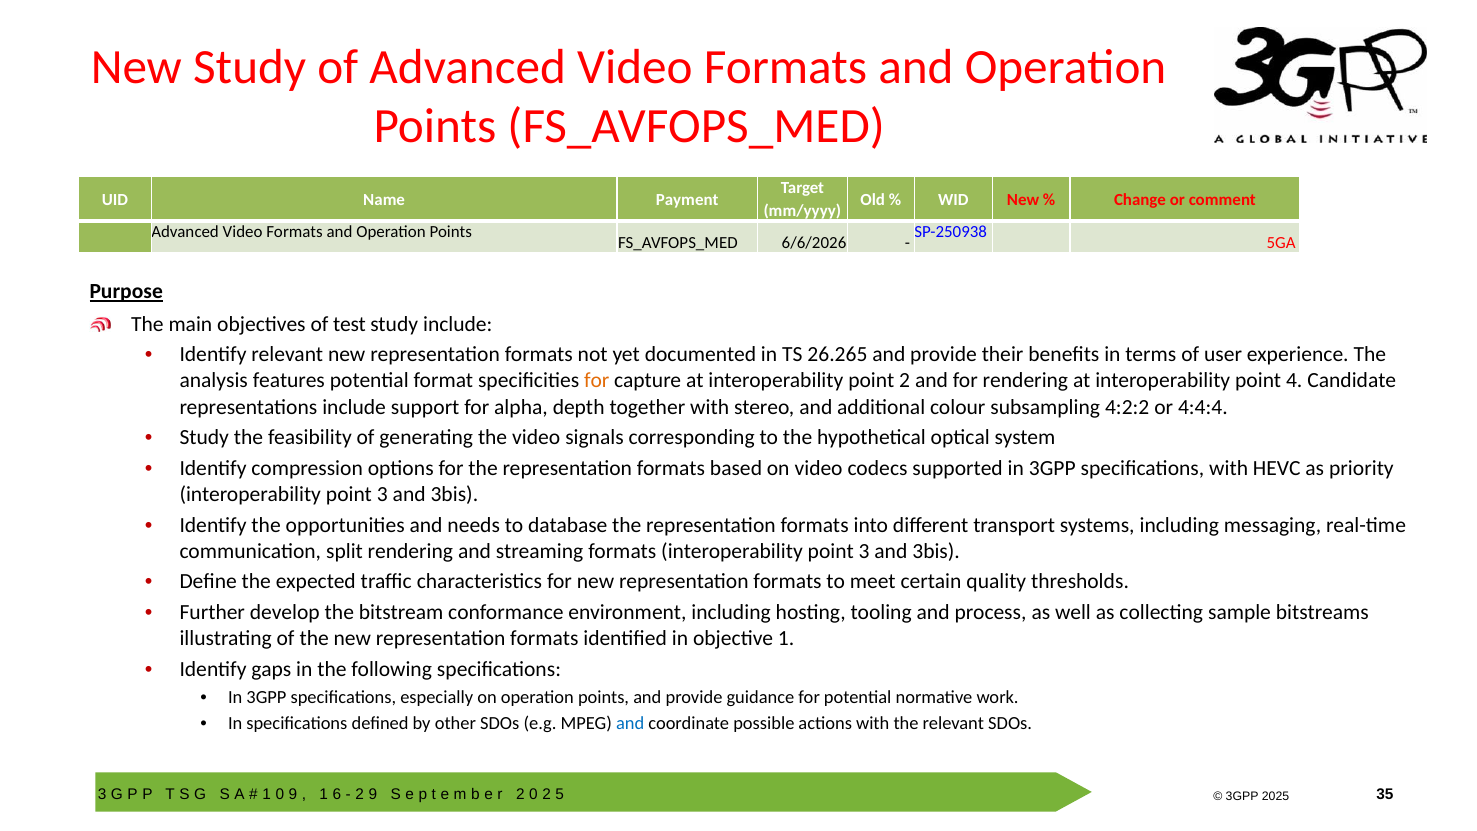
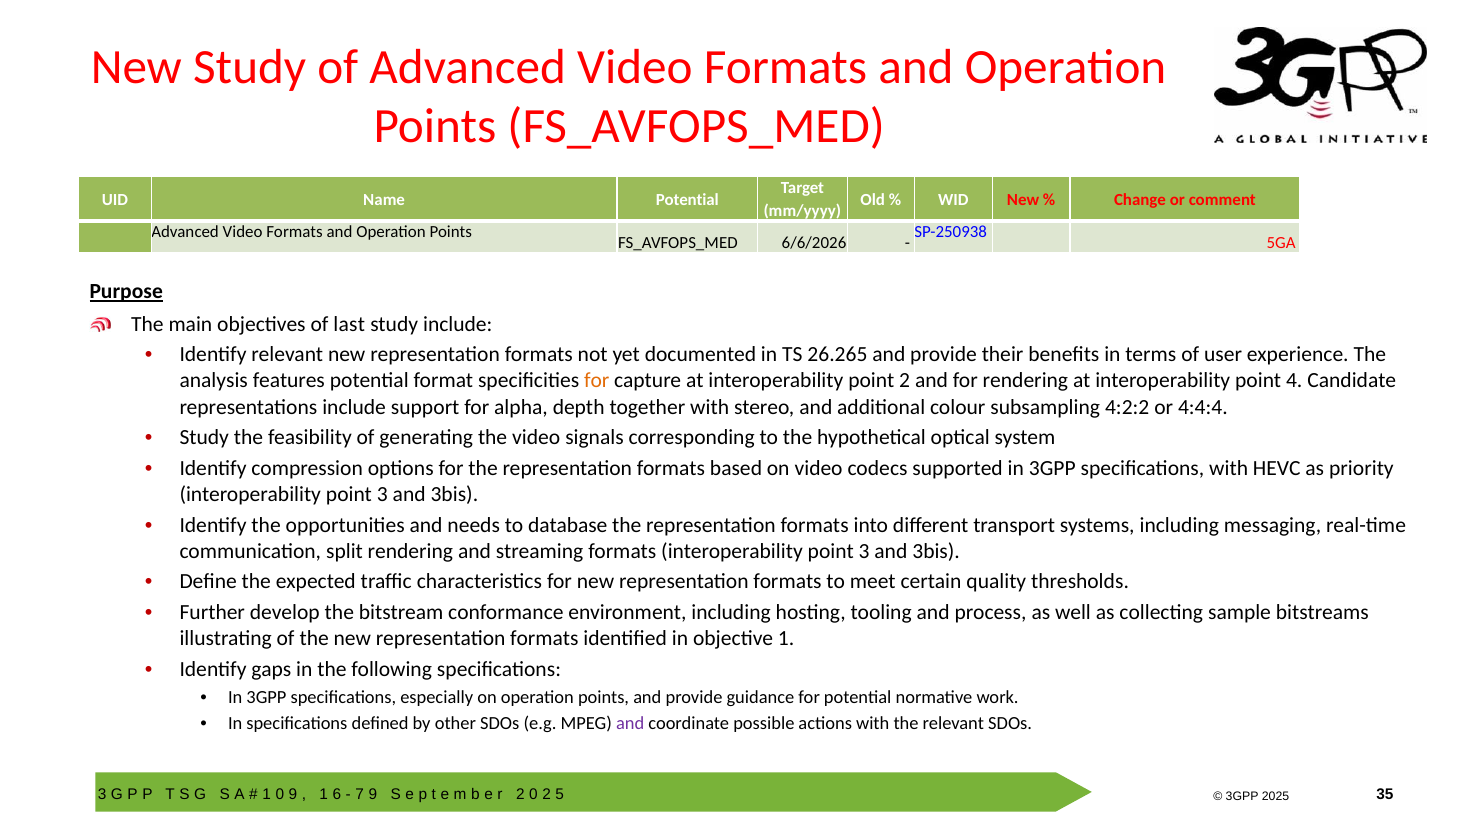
Name Payment: Payment -> Potential (687, 199)
test: test -> last (349, 324)
and colour: blue -> purple (630, 723)
2: 2 -> 7 (360, 794)
